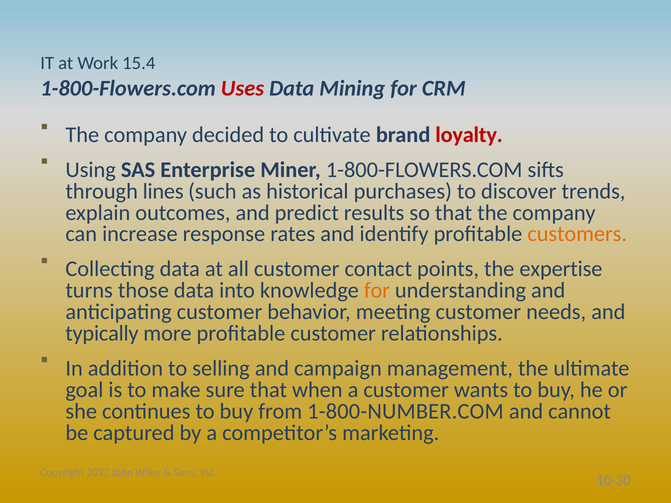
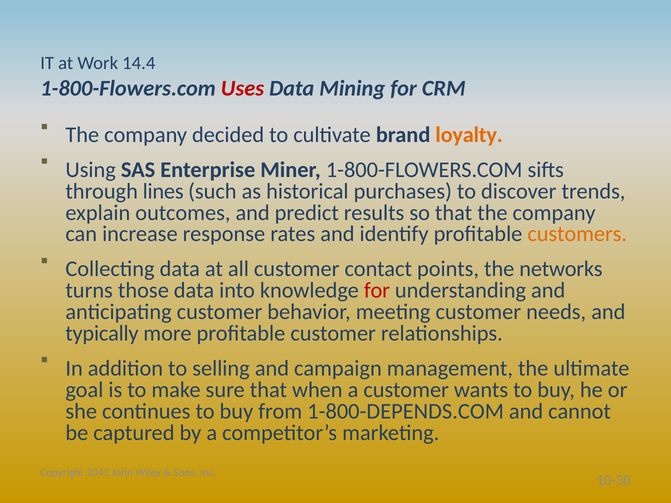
15.4: 15.4 -> 14.4 (139, 63)
loyalty colour: red -> orange (469, 135)
expertise: expertise -> networks (561, 269)
for colour: orange -> red (377, 291)
1-800-NUMBER.COM: 1-800-NUMBER.COM -> 1-800-DEPENDS.COM (406, 411)
2022: 2022 -> 2042 (98, 473)
